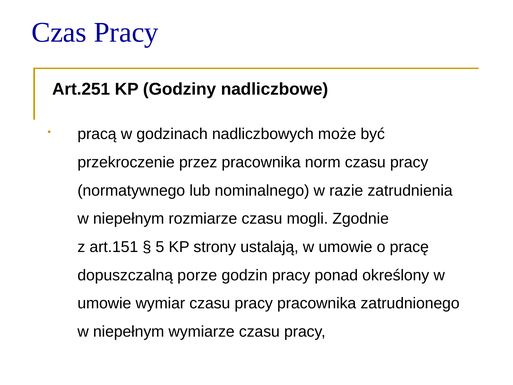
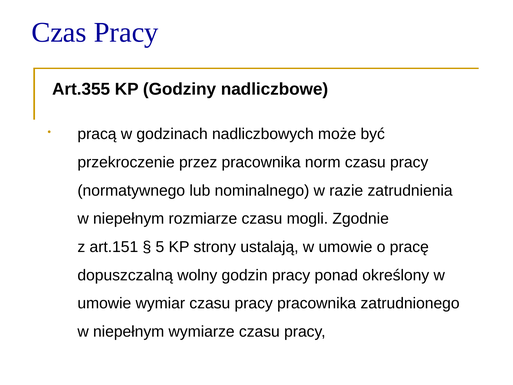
Art.251: Art.251 -> Art.355 (81, 89)
porze: porze -> wolny (197, 275)
